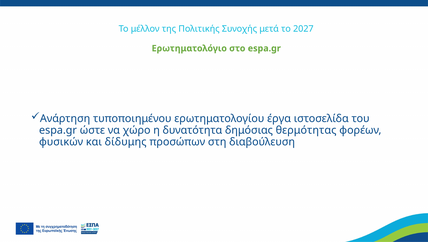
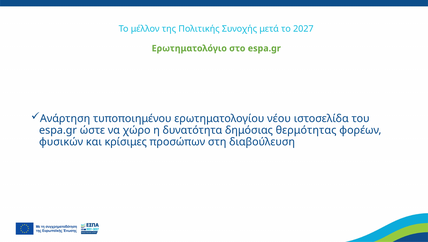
έργα: έργα -> νέου (279, 119)
δίδυμης: δίδυμης -> κρίσιμες (126, 142)
